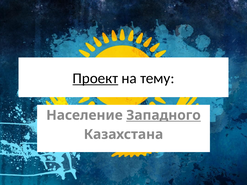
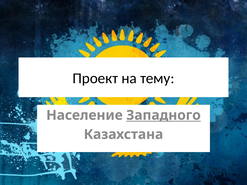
Проект underline: present -> none (95, 78)
